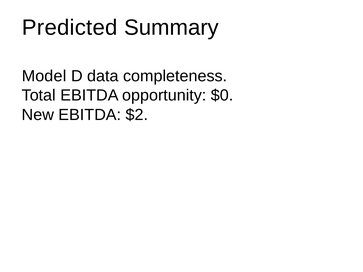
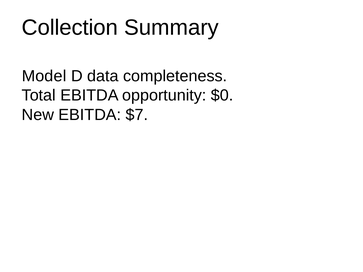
Predicted: Predicted -> Collection (70, 28)
$2: $2 -> $7 (137, 115)
